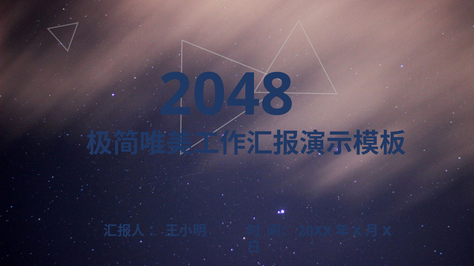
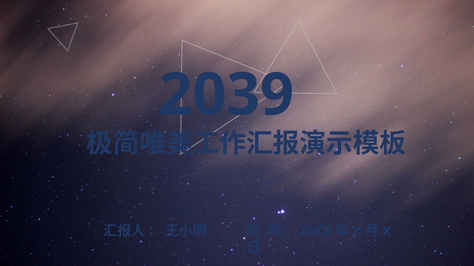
2048: 2048 -> 2039 (226, 95)
